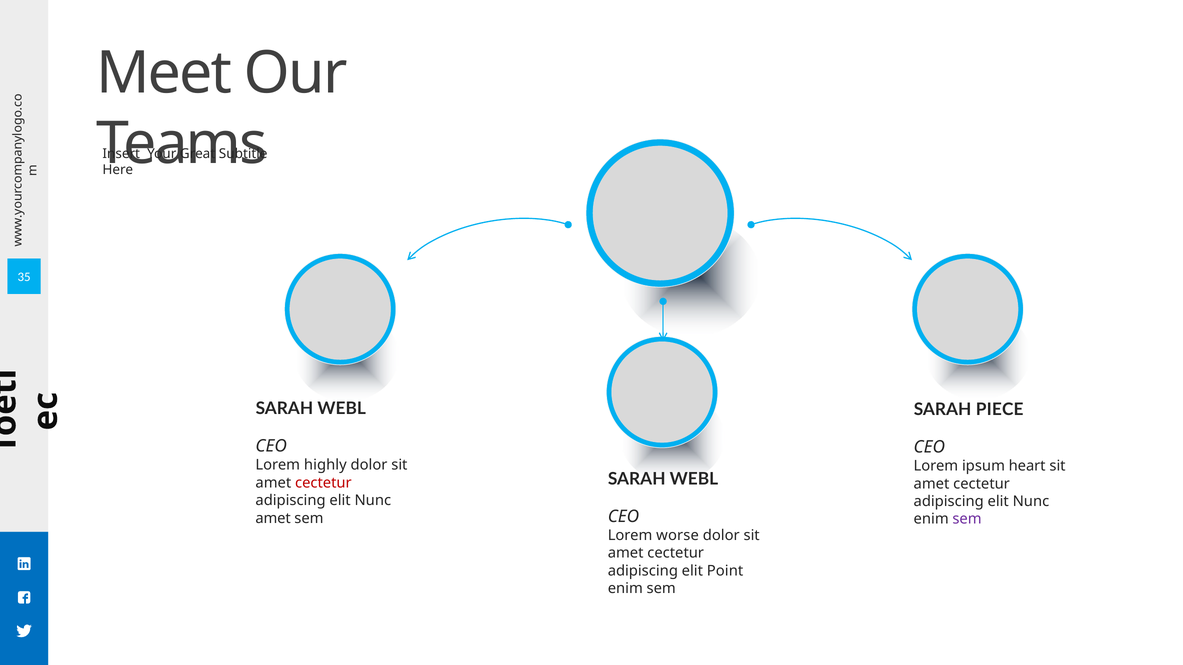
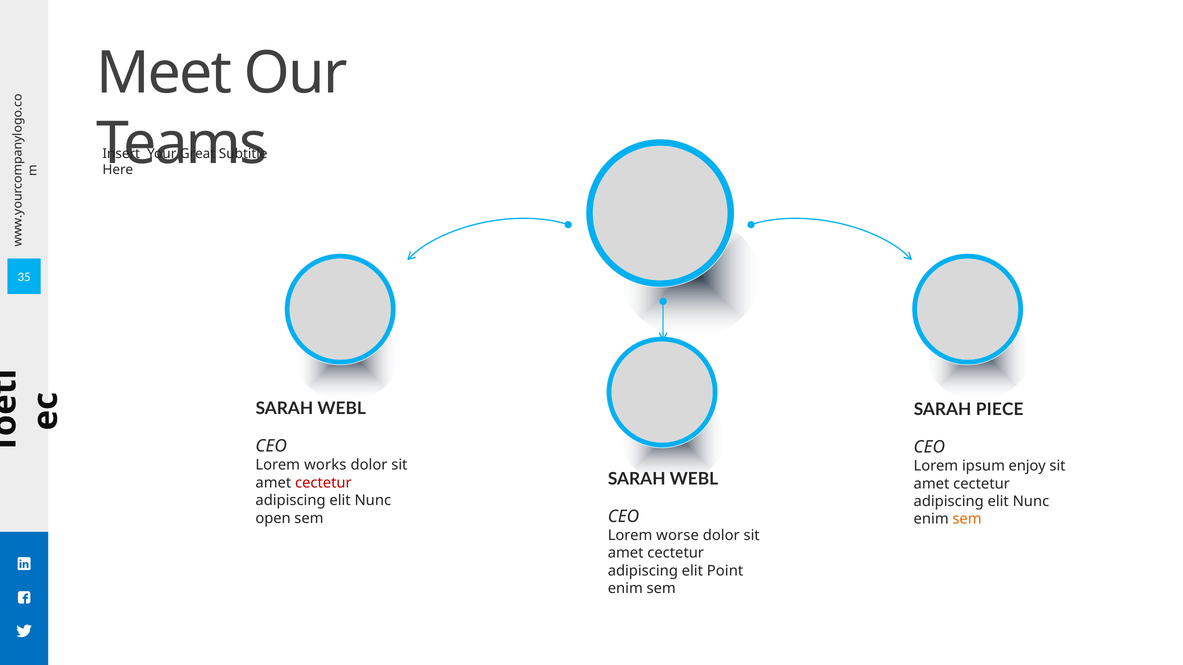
highly: highly -> works (325, 465)
heart: heart -> enjoy (1027, 466)
amet: amet -> open (273, 519)
sem colour: purple -> orange (967, 519)
